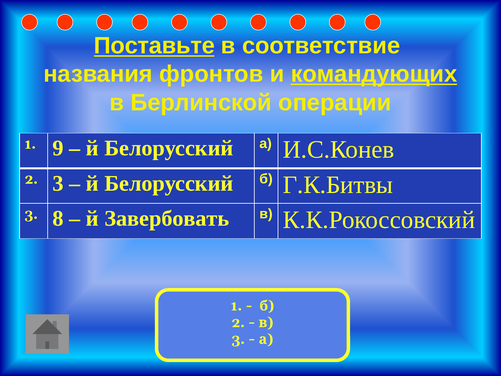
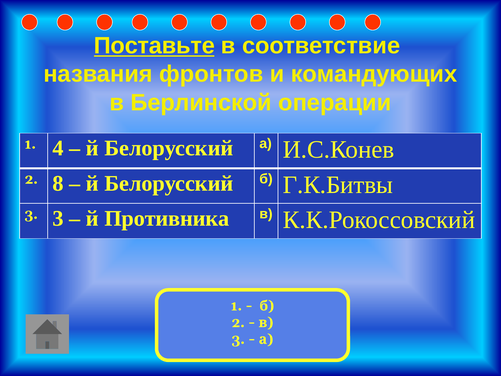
командующих underline: present -> none (374, 74)
9: 9 -> 4 (58, 148)
2 3: 3 -> 8 (58, 183)
3 8: 8 -> 3 (58, 218)
Завербовать: Завербовать -> Противника (167, 218)
